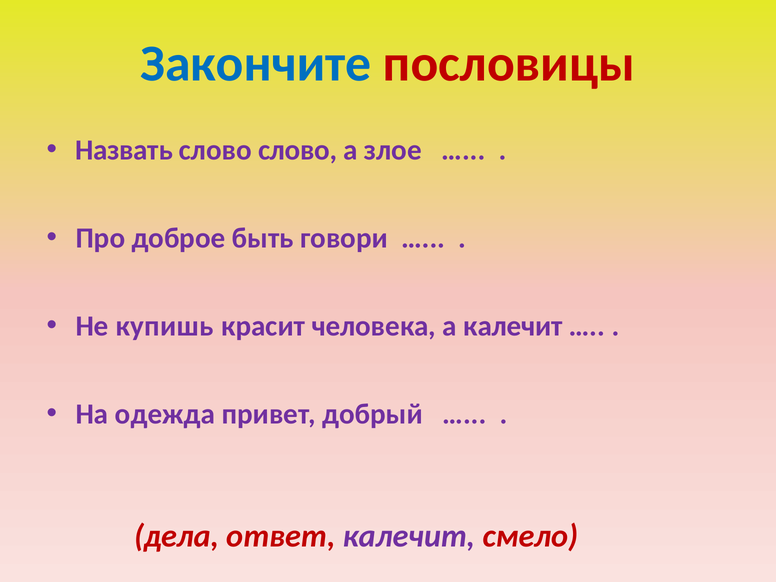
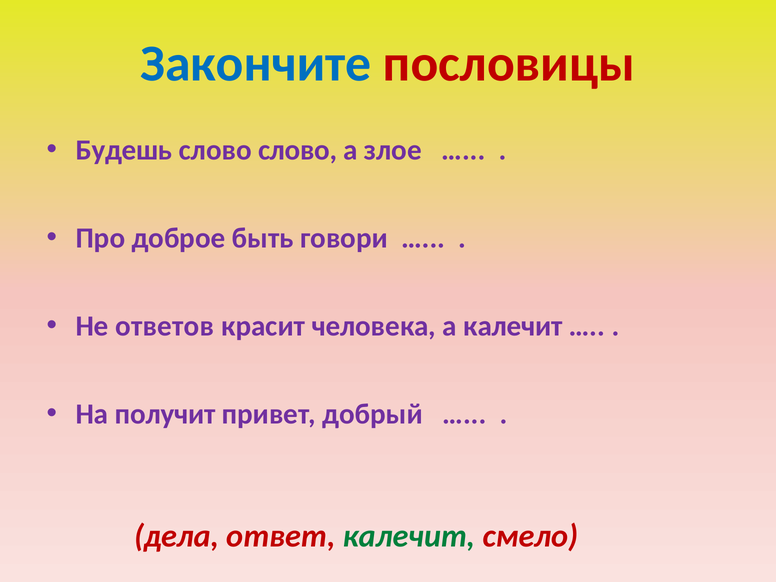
Назвать: Назвать -> Будешь (124, 150)
купишь: купишь -> ответов (165, 326)
одежда: одежда -> получит (165, 414)
калечит colour: purple -> green (409, 536)
